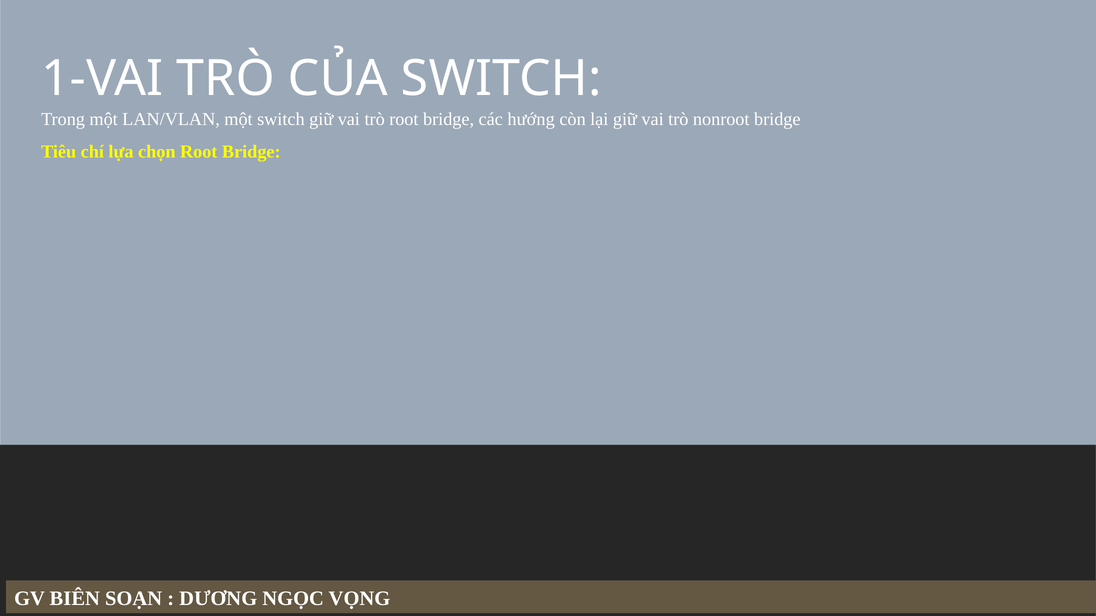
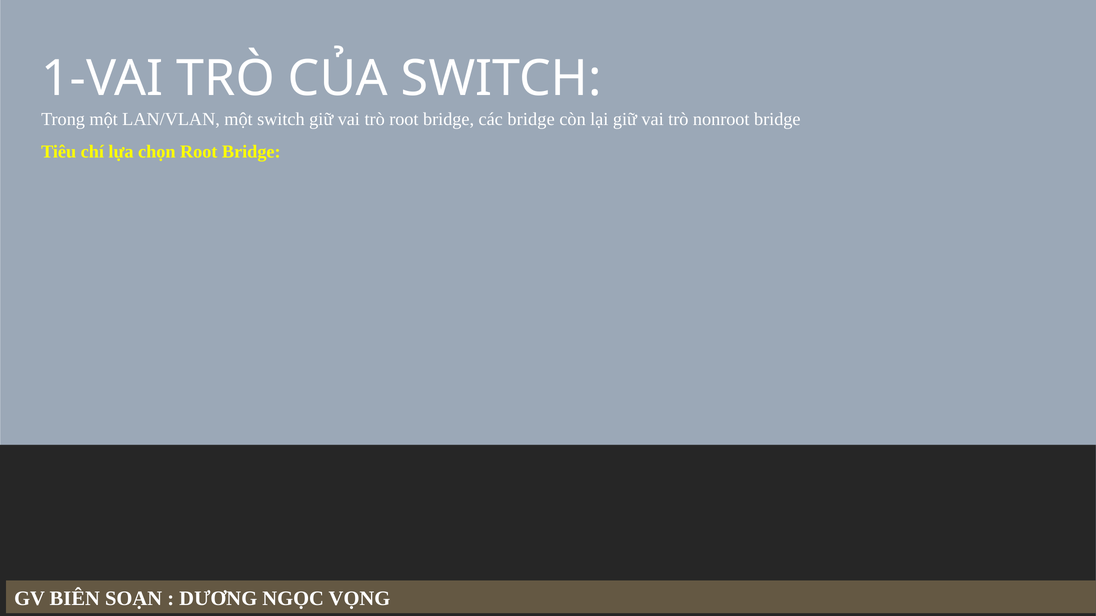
các hướng: hướng -> bridge (531, 119)
